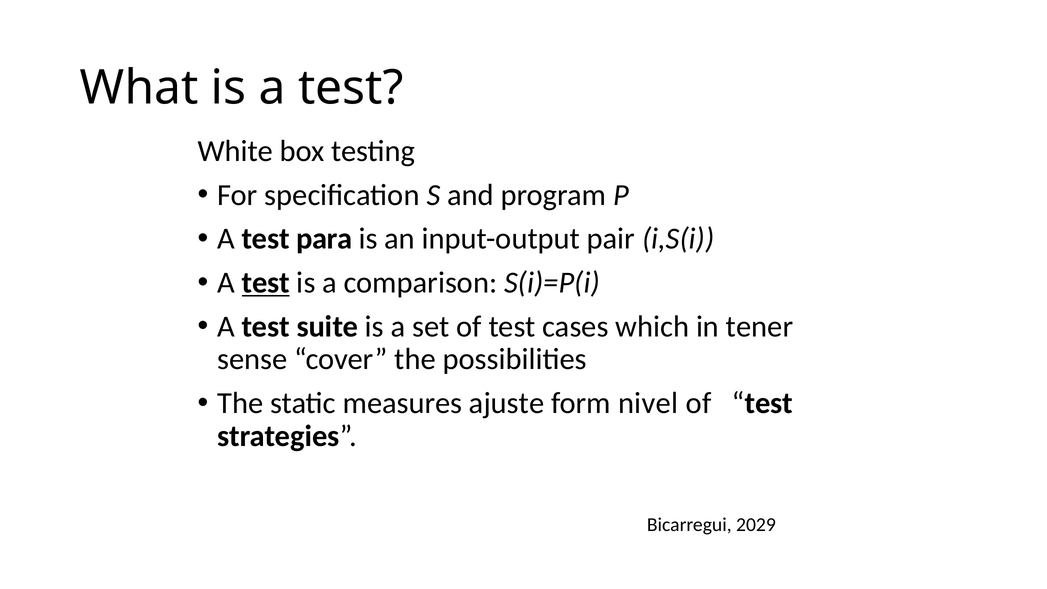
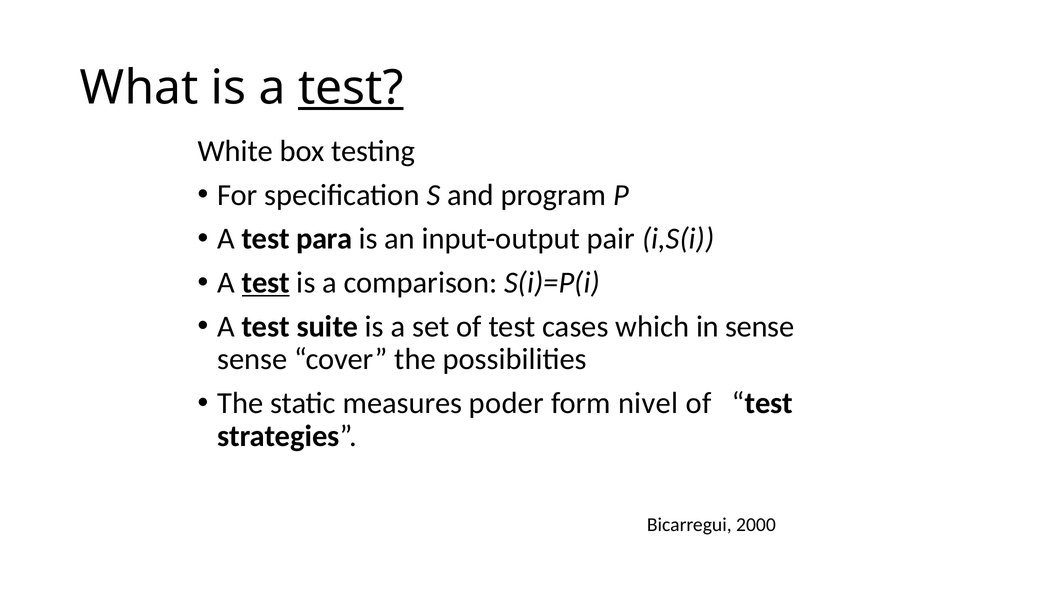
test underline: none -> present (351, 88)
in tener: tener -> sense (760, 326)
ajuste: ajuste -> poder (506, 403)
2029: 2029 -> 2000 (756, 525)
